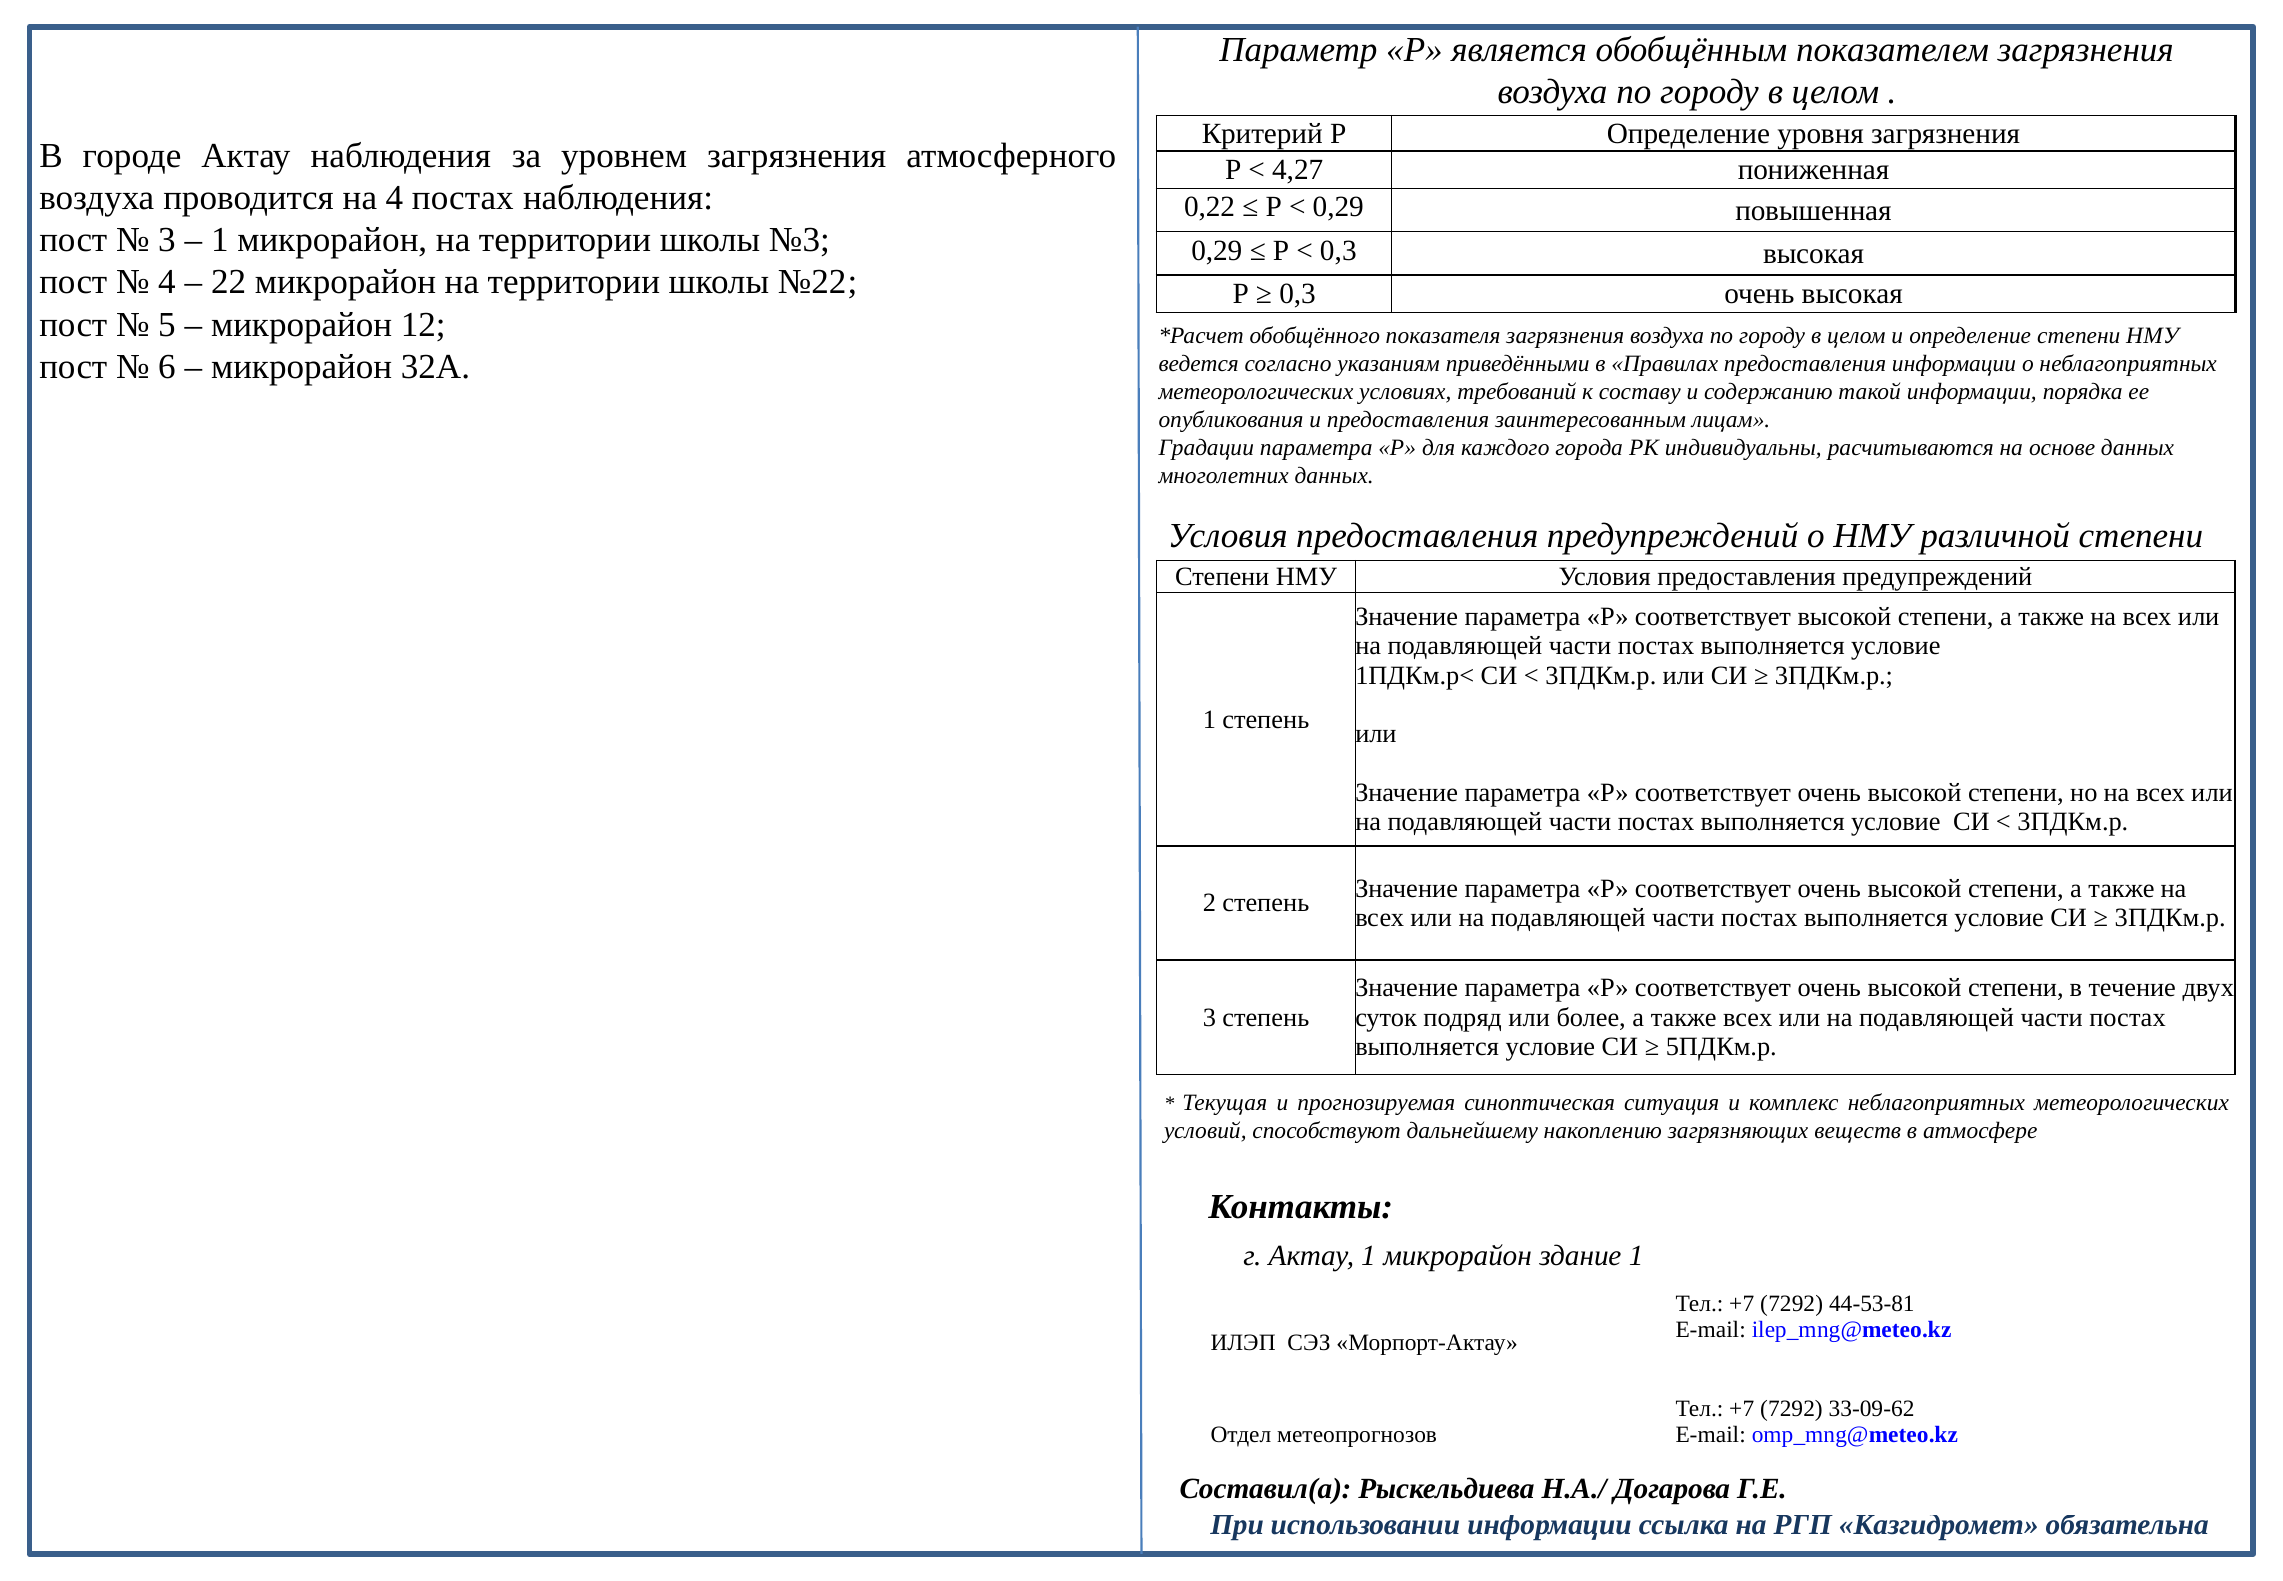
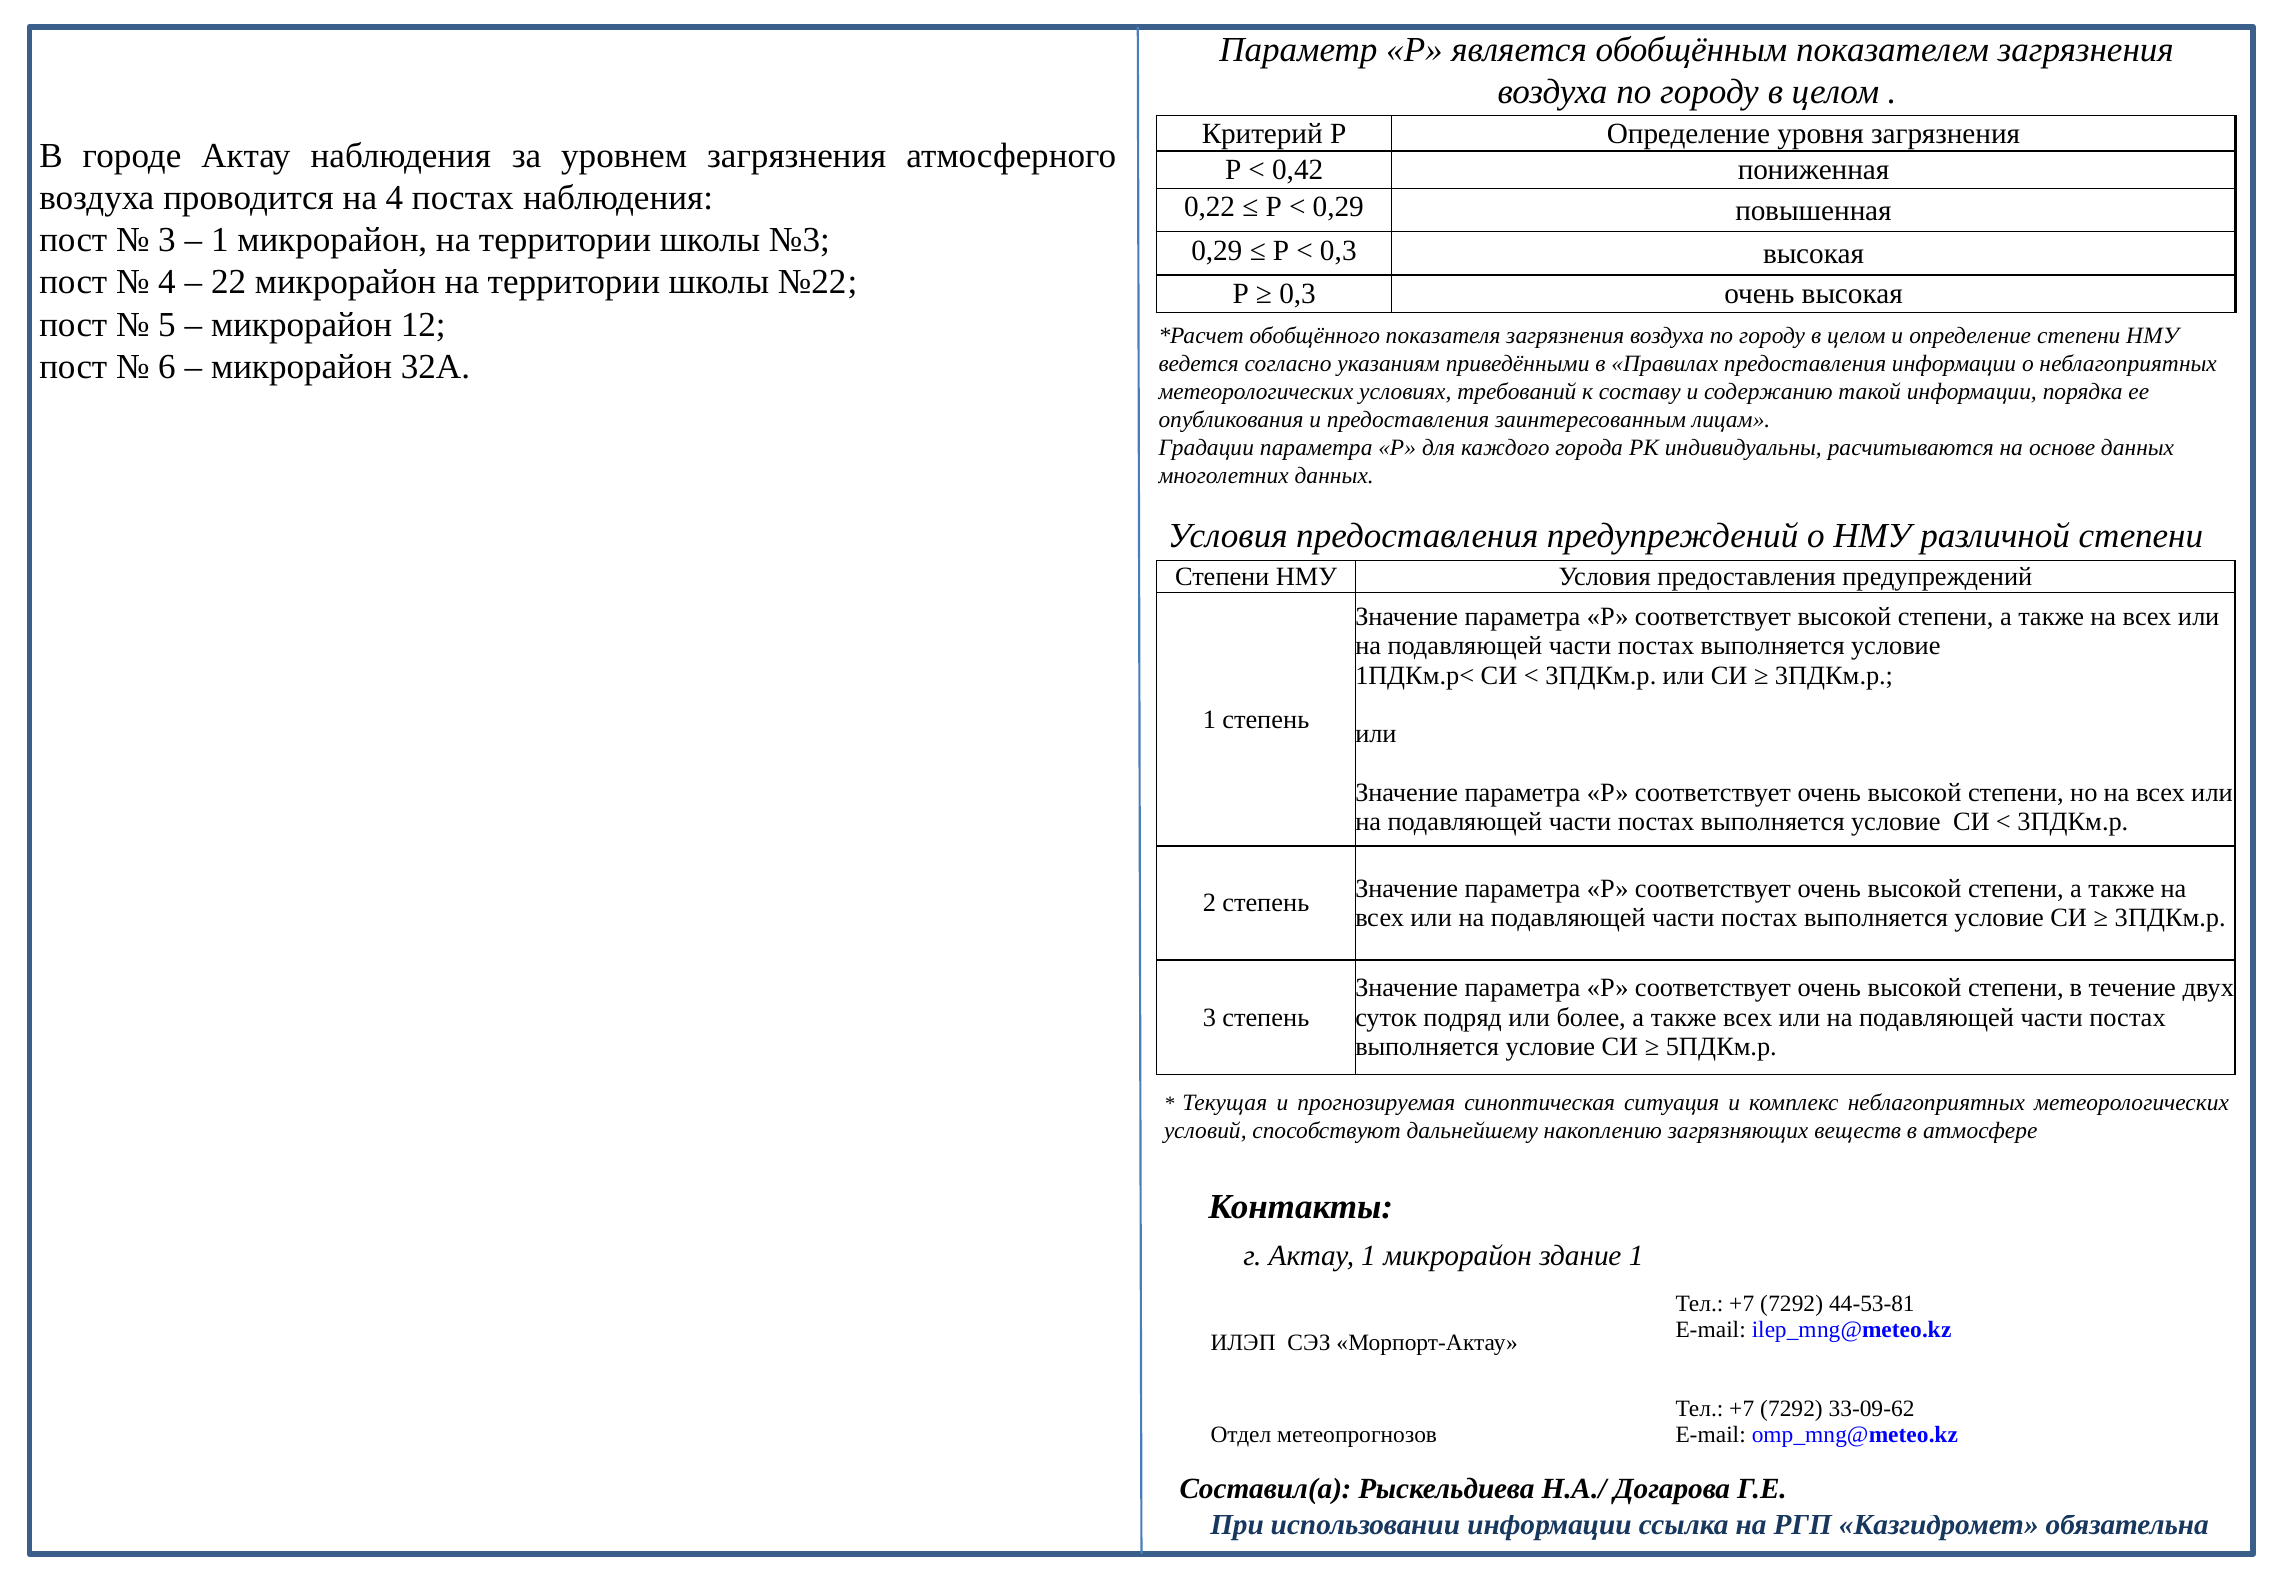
4,27: 4,27 -> 0,42 (1298, 169)
